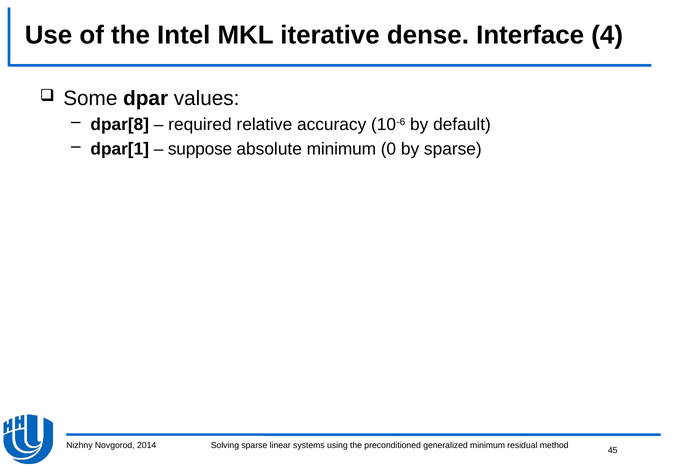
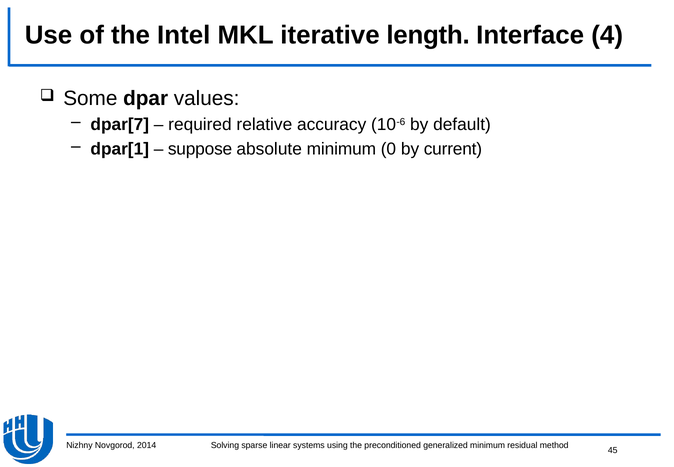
dense: dense -> length (428, 35)
dpar[8: dpar[8 -> dpar[7 (120, 124)
by sparse: sparse -> current (453, 149)
